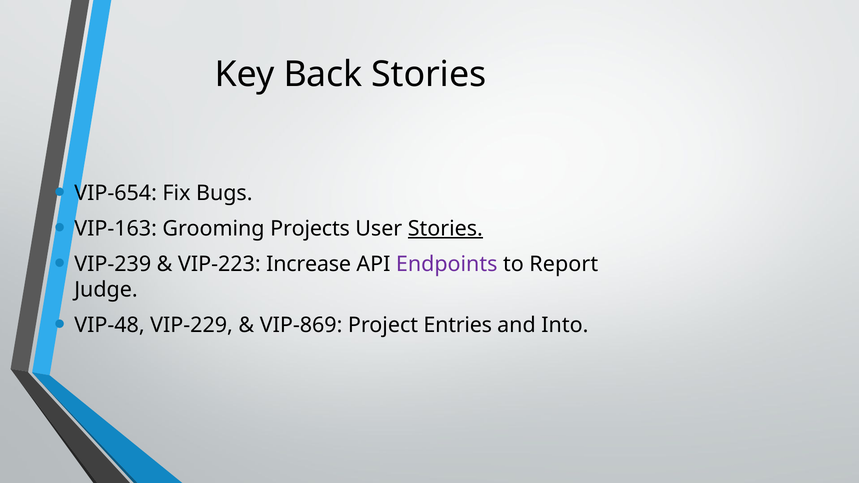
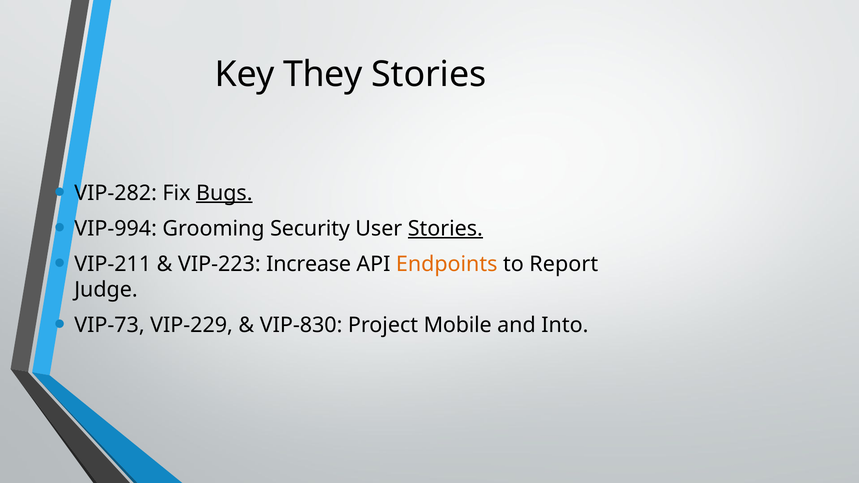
Back: Back -> They (323, 75)
VIP-654: VIP-654 -> VIP-282 (116, 193)
Bugs underline: none -> present (224, 193)
VIP-163: VIP-163 -> VIP-994 (116, 229)
Projects: Projects -> Security (310, 229)
VIP-239: VIP-239 -> VIP-211 (113, 264)
Endpoints colour: purple -> orange (447, 264)
VIP-48: VIP-48 -> VIP-73 (109, 325)
VIP-869: VIP-869 -> VIP-830 (301, 325)
Entries: Entries -> Mobile (458, 325)
